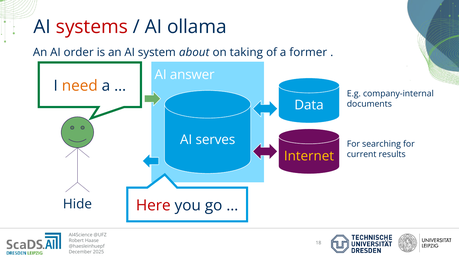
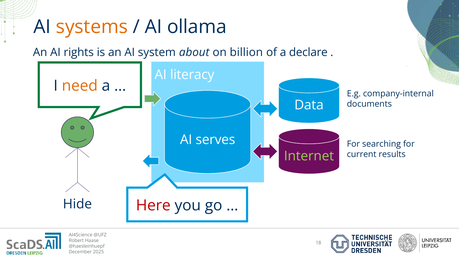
systems colour: red -> orange (92, 27)
order: order -> rights (79, 52)
taking: taking -> billion (246, 52)
former: former -> declare (308, 52)
answer: answer -> literacy (192, 75)
Internet colour: yellow -> light green (309, 156)
